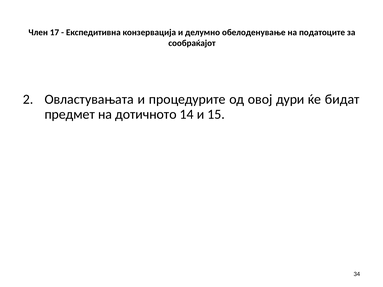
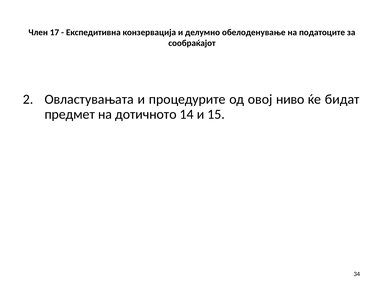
дури: дури -> ниво (290, 99)
